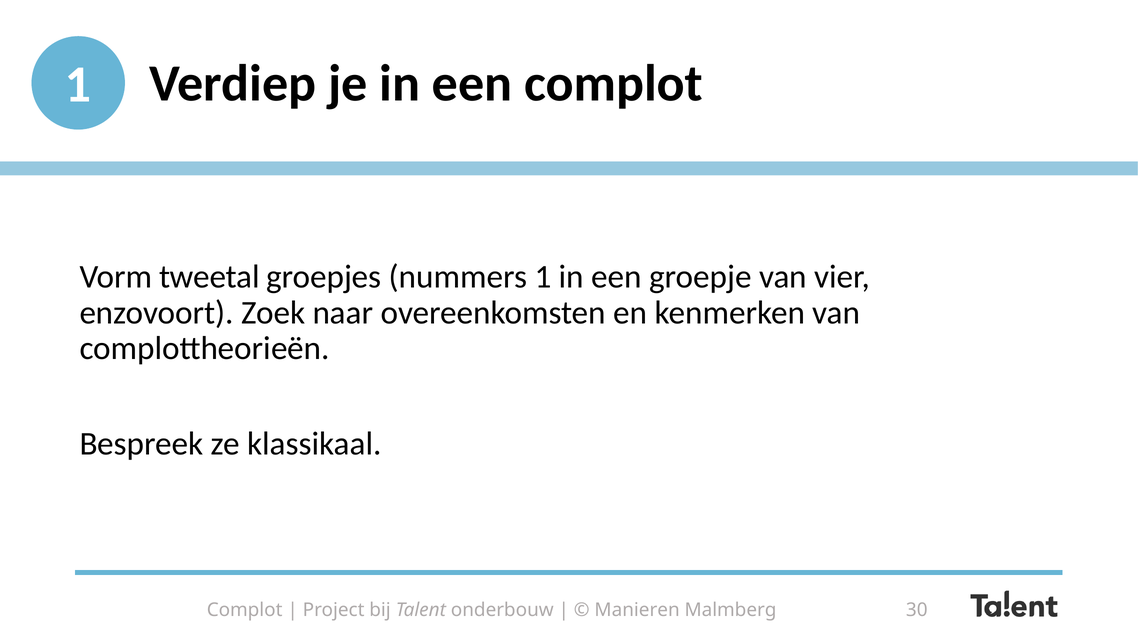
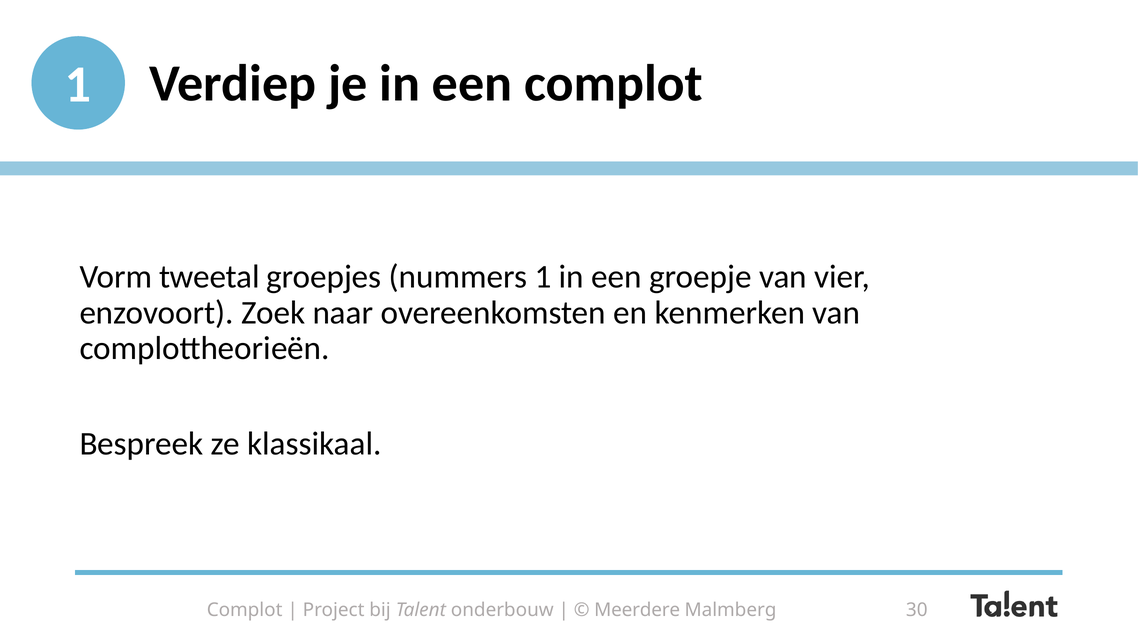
Manieren: Manieren -> Meerdere (637, 610)
